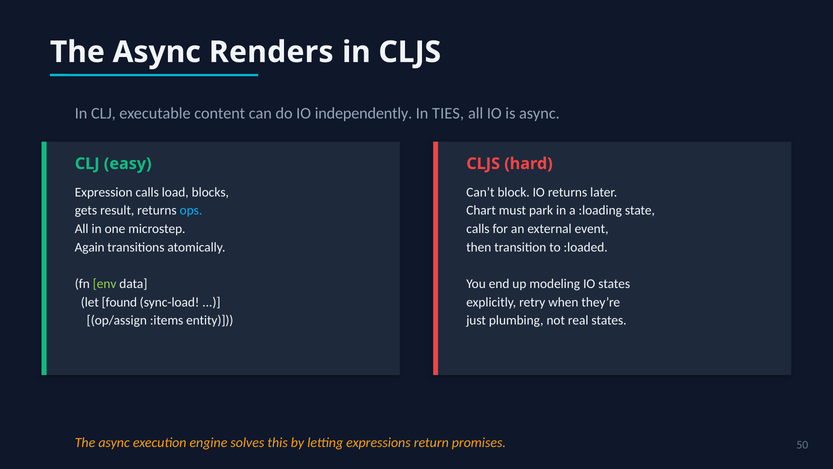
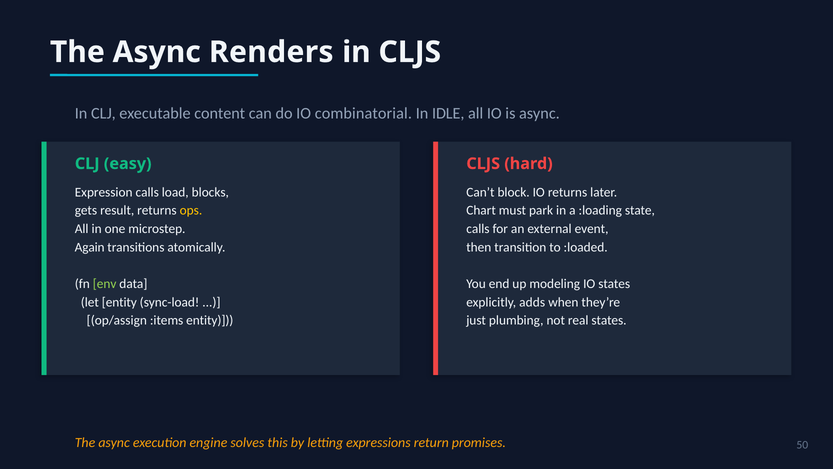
independently: independently -> combinatorial (363, 114)
TIES: TIES -> IDLE (448, 114)
ops colour: light blue -> yellow (191, 210)
let found: found -> entity (119, 302)
retry: retry -> adds (532, 302)
